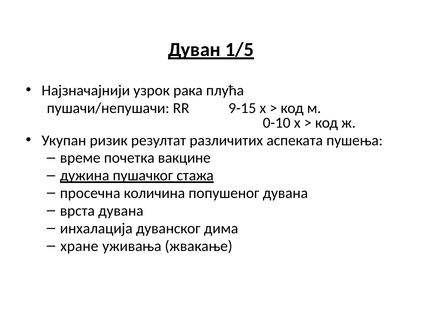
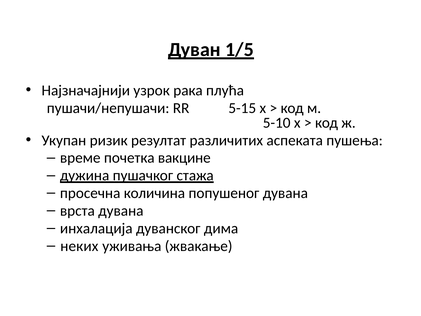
9-15: 9-15 -> 5-15 (242, 108)
0-10: 0-10 -> 5-10 (277, 123)
хране: хране -> неких (79, 246)
